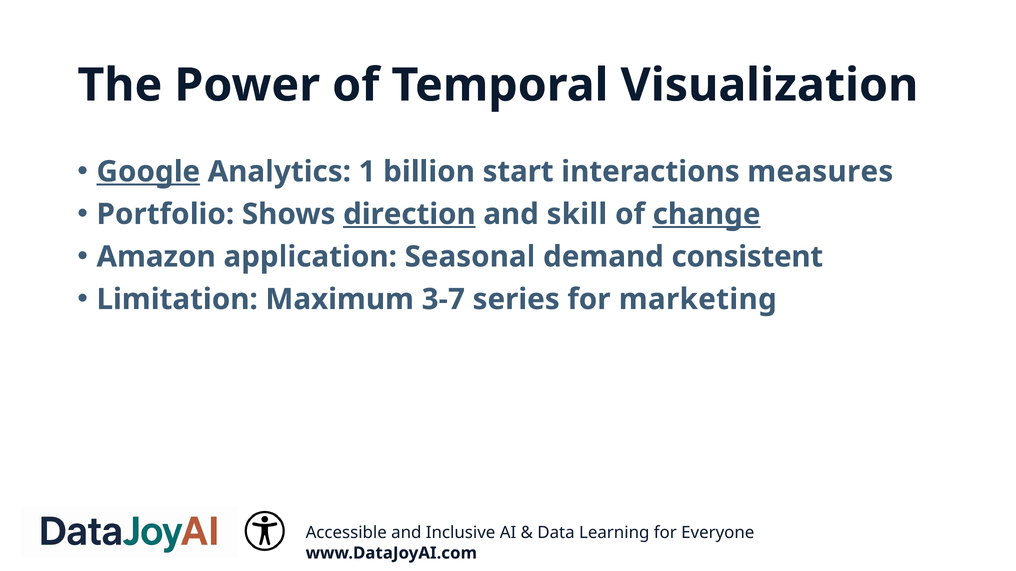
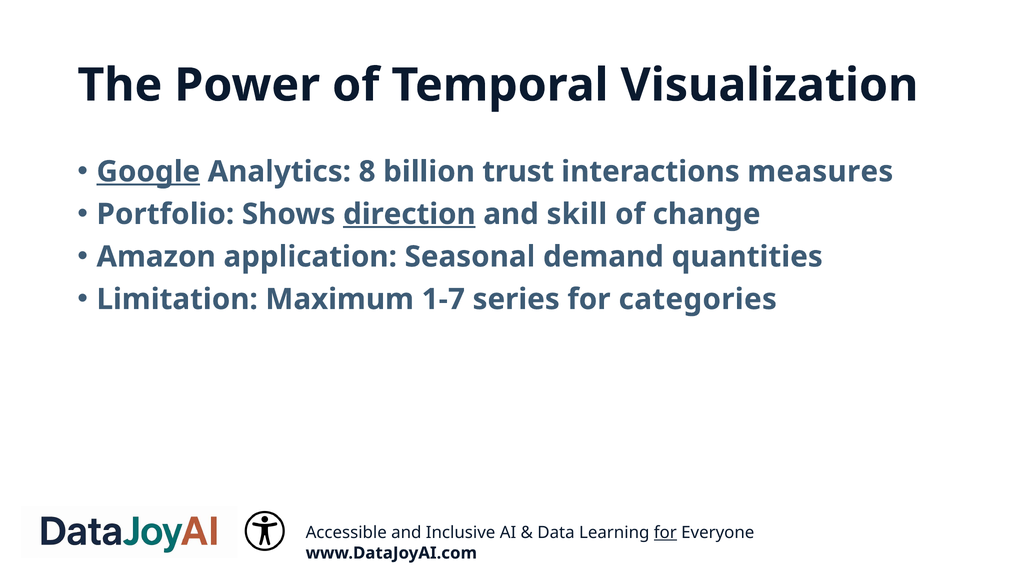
1: 1 -> 8 (367, 172)
start: start -> trust (518, 172)
change underline: present -> none (707, 214)
consistent: consistent -> quantities (747, 257)
3-7: 3-7 -> 1-7 (443, 300)
marketing: marketing -> categories (698, 300)
for underline: none -> present (665, 533)
